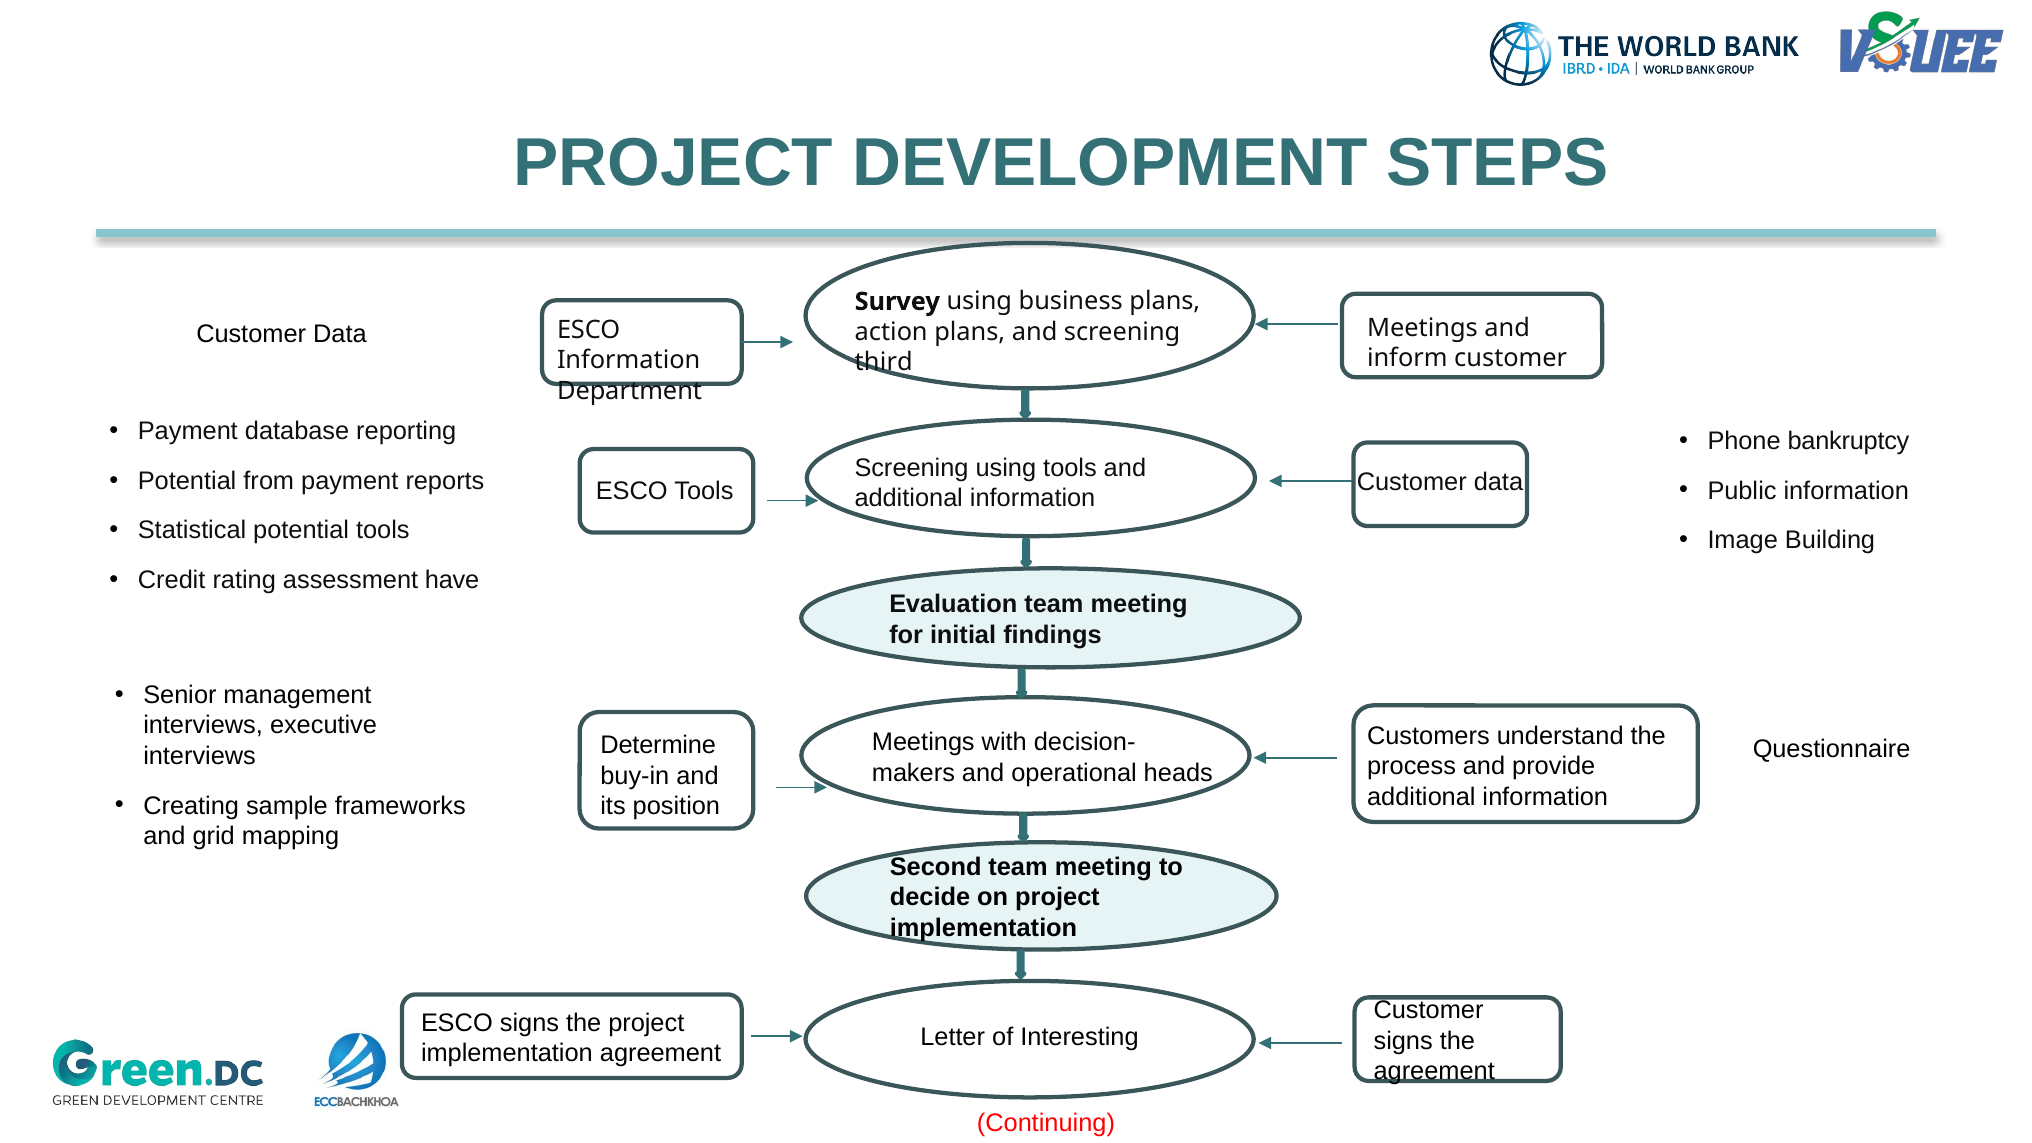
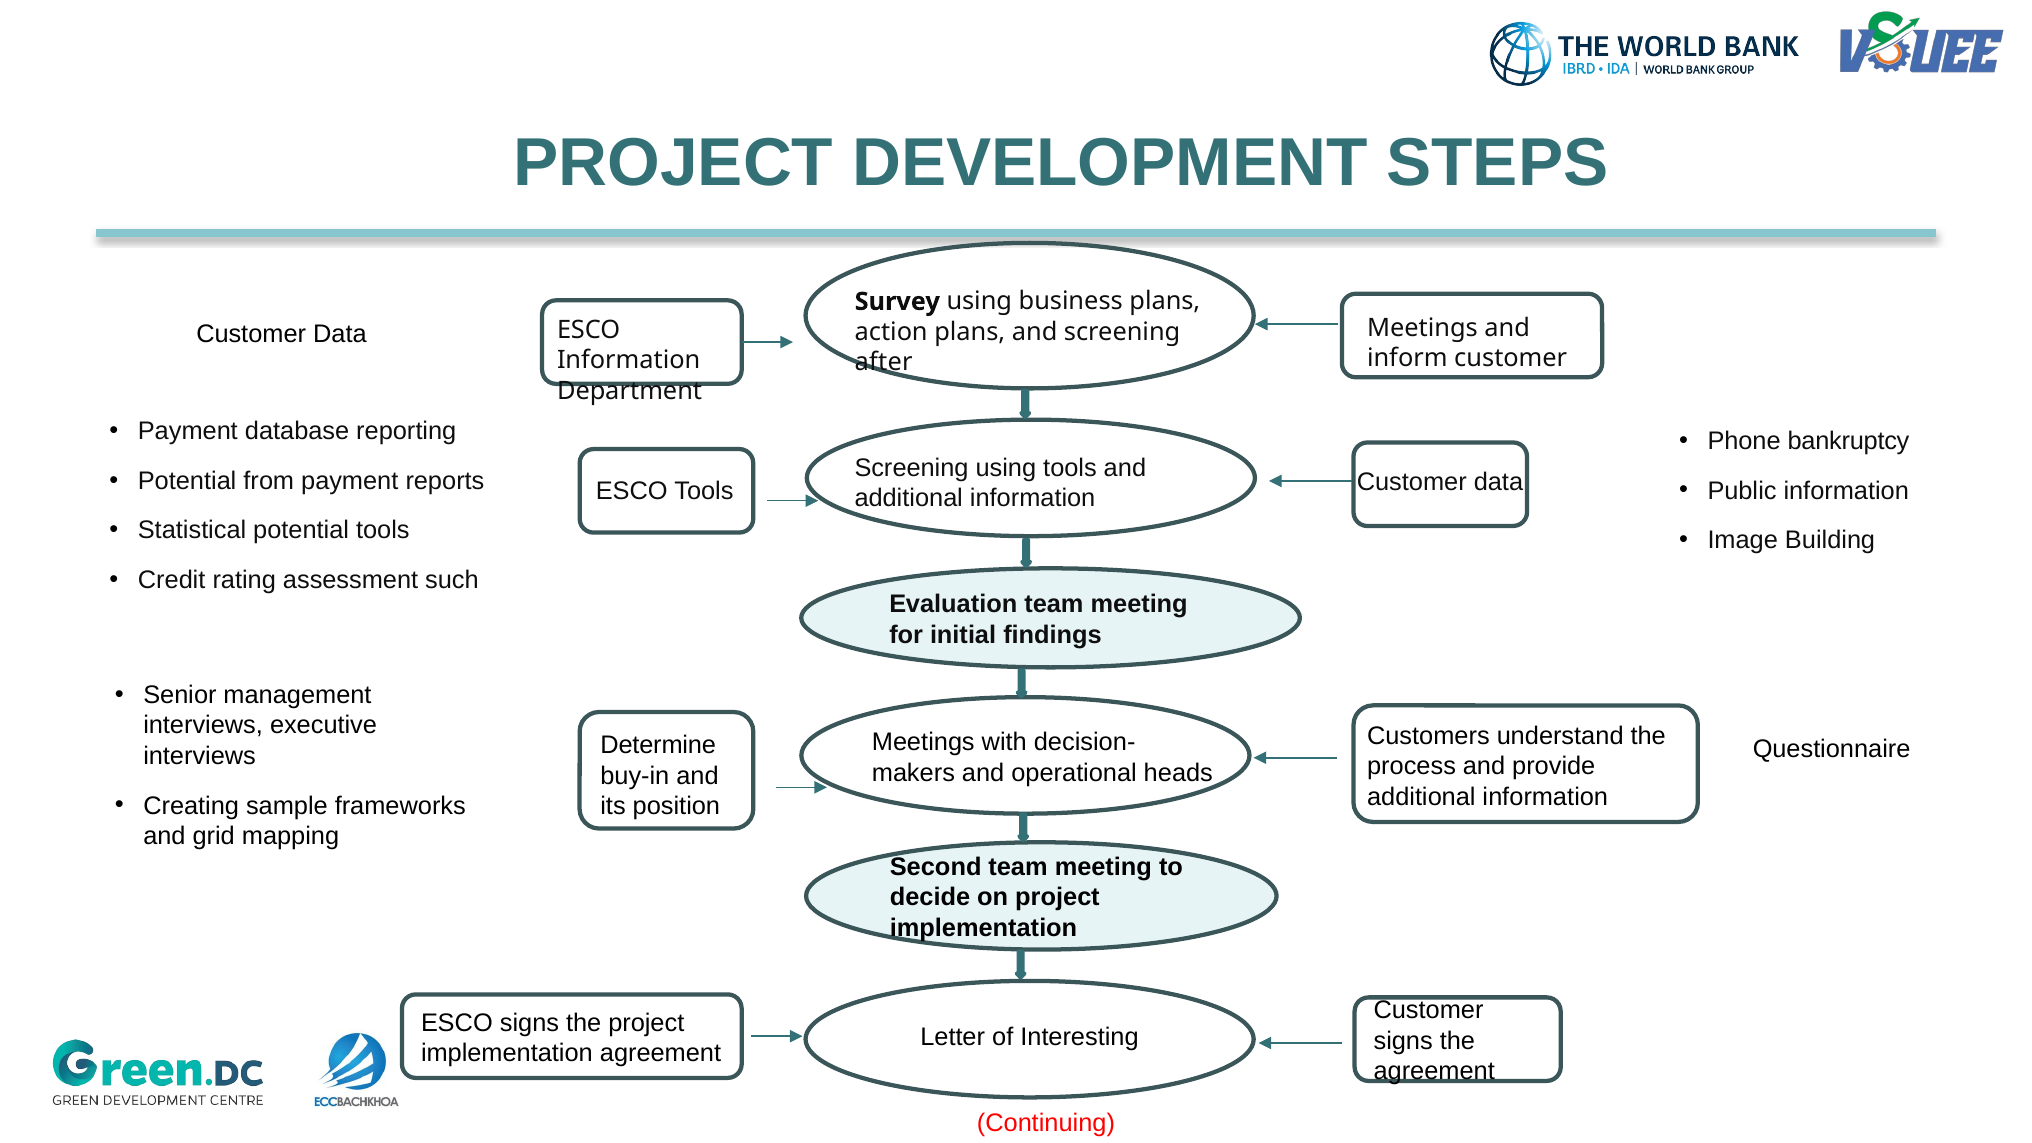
third: third -> after (884, 363)
have: have -> such (452, 580)
